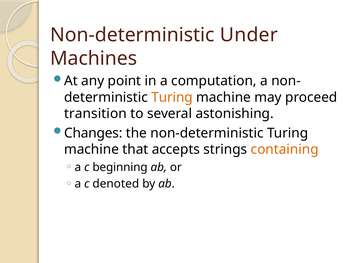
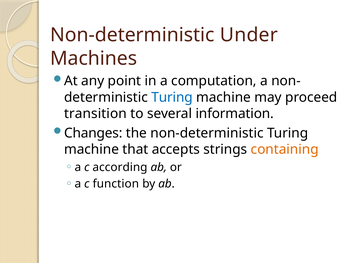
Turing colour: orange -> blue (172, 97)
astonishing: astonishing -> information (235, 114)
beginning: beginning -> according (120, 167)
denoted: denoted -> function (116, 184)
